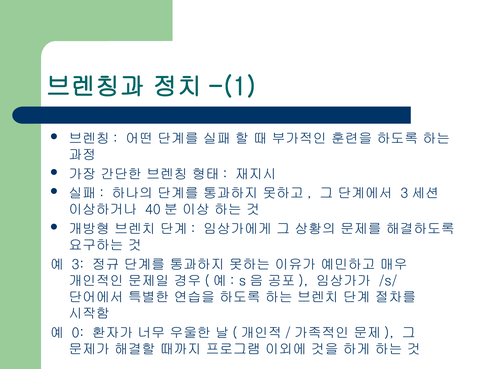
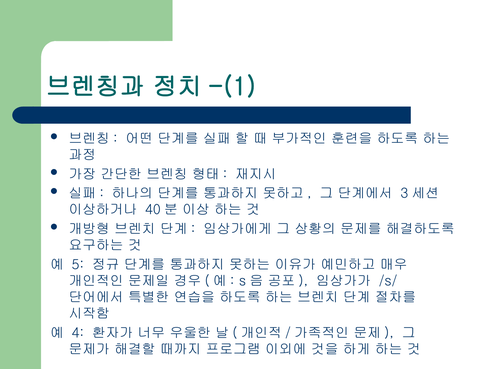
3: 3 -> 5 (78, 265)
0: 0 -> 4 (78, 334)
